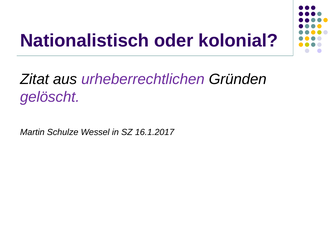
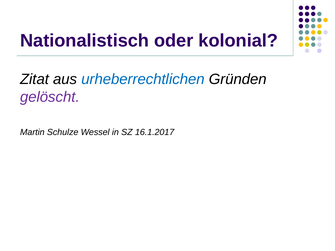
urheberrechtlichen colour: purple -> blue (143, 79)
